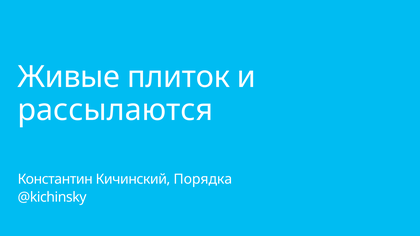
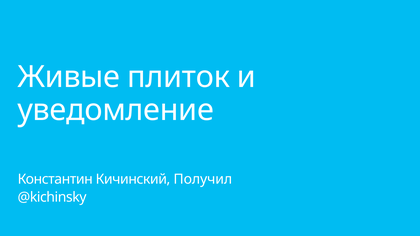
рассылаются: рассылаются -> уведомление (116, 110)
Порядка: Порядка -> Получил (203, 180)
